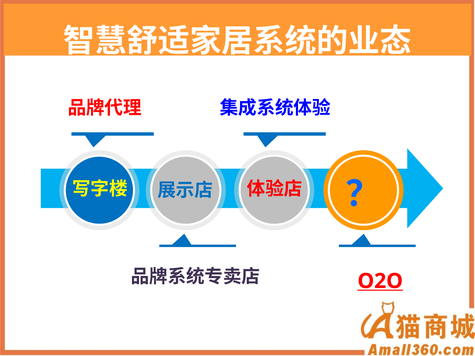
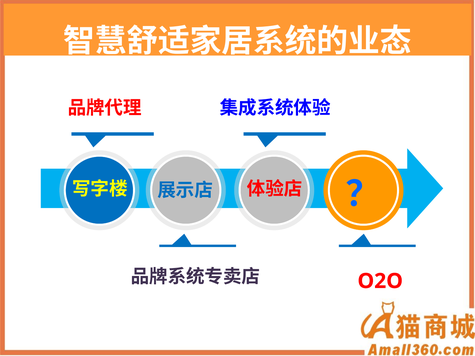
O2O underline: present -> none (380, 281)
